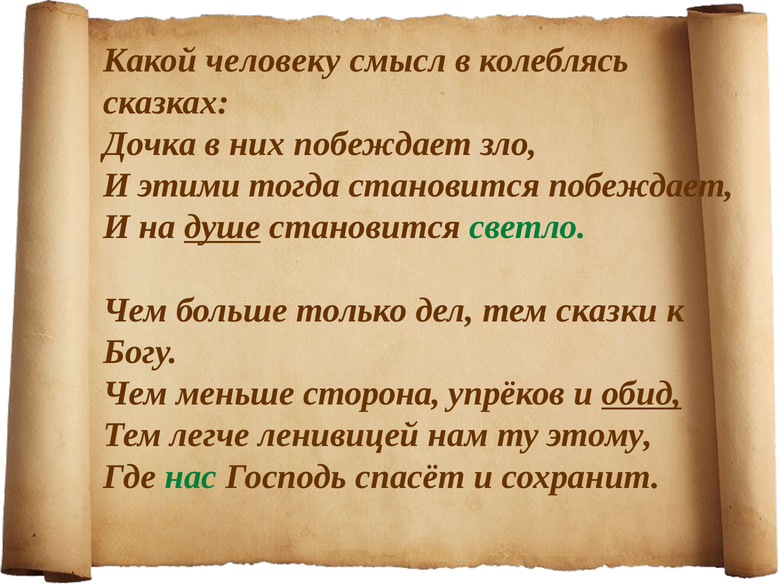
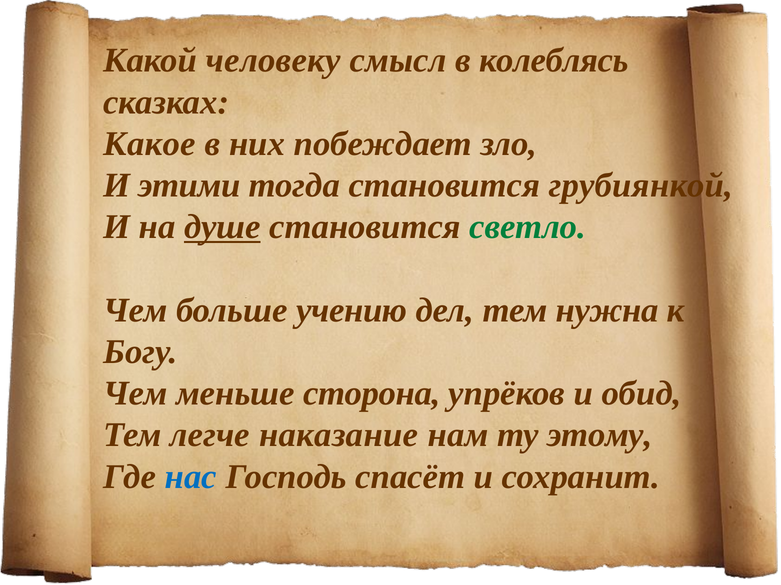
Дочка: Дочка -> Какое (149, 144)
становится побеждает: побеждает -> грубиянкой (641, 186)
только: только -> учению (352, 311)
сказки: сказки -> нужна (607, 311)
обид underline: present -> none (642, 394)
ленивицей: ленивицей -> наказание (339, 436)
нас colour: green -> blue (191, 477)
